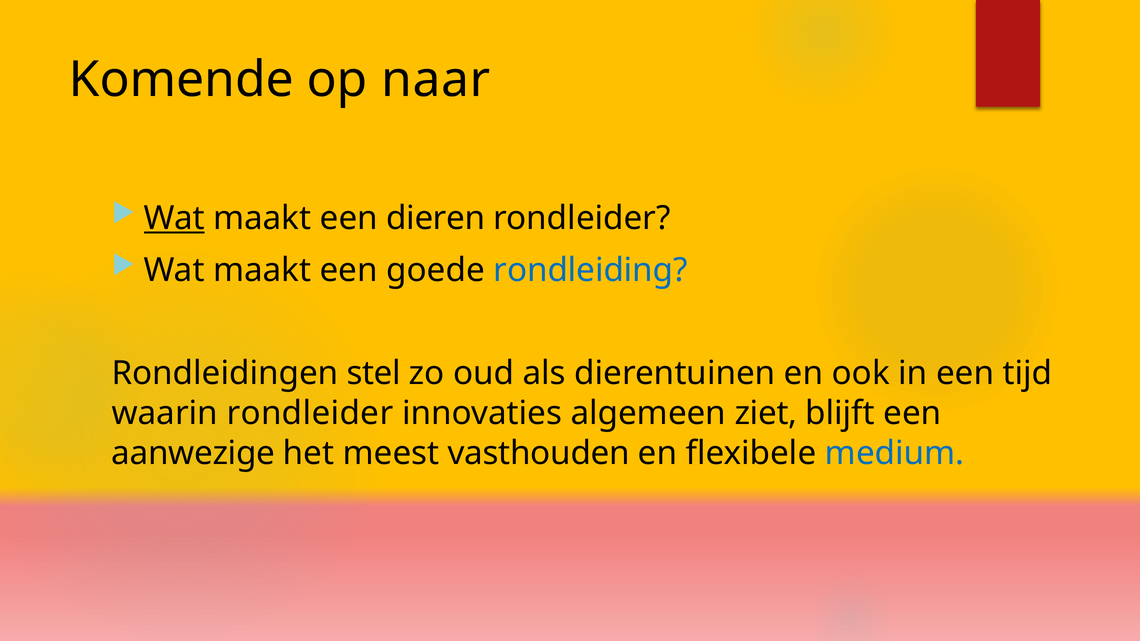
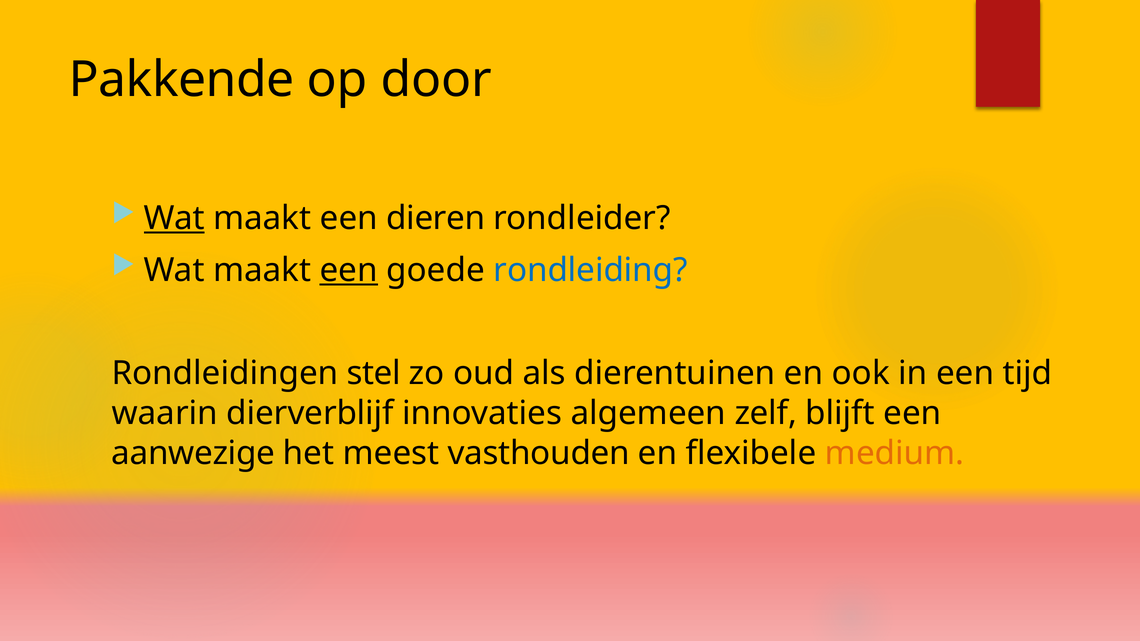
Komende: Komende -> Pakkende (182, 80)
naar: naar -> door (436, 80)
een underline: none -> present (349, 270)
waarin rondleider: rondleider -> dierverblijf (310, 413)
ziet: ziet -> zelf (766, 413)
medium colour: blue -> orange (895, 453)
